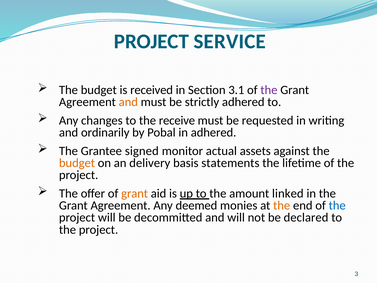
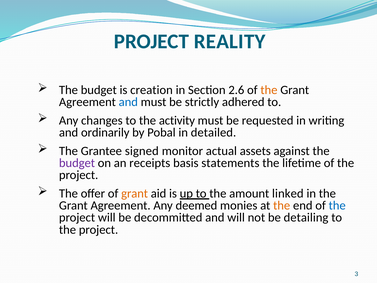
SERVICE: SERVICE -> REALITY (230, 41)
received: received -> creation (151, 90)
3.1: 3.1 -> 2.6 (236, 90)
the colour: purple -> orange (269, 90)
and colour: orange -> blue (128, 102)
receive: receive -> activity (177, 120)
in adhered: adhered -> detailed (213, 132)
budget colour: orange -> purple (77, 163)
delivery: delivery -> receipts (150, 163)
declared: declared -> detailing (306, 217)
